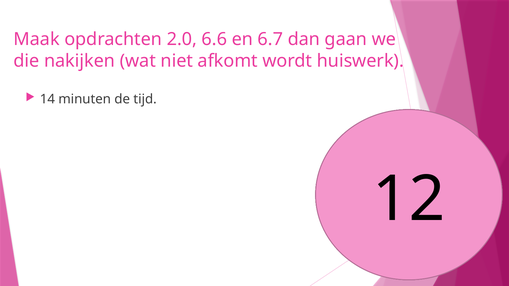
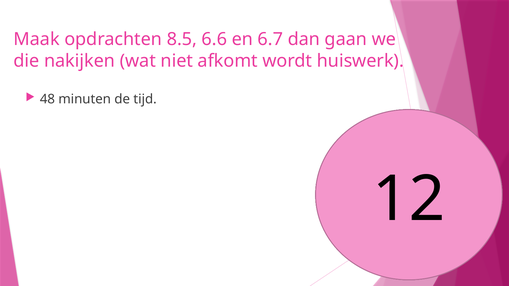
2.0: 2.0 -> 8.5 (182, 39)
14: 14 -> 48 (47, 99)
